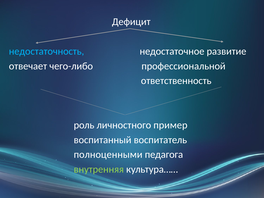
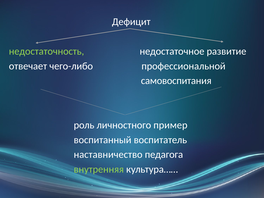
недостаточность colour: light blue -> light green (46, 51)
ответственность: ответственность -> самовоспитания (176, 81)
полноценными: полноценными -> наставничество (108, 155)
